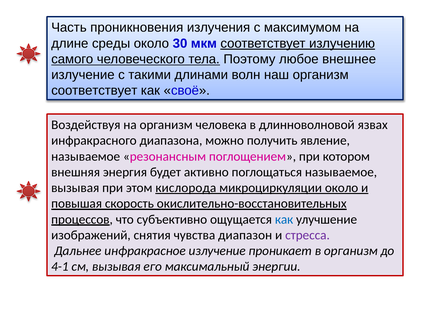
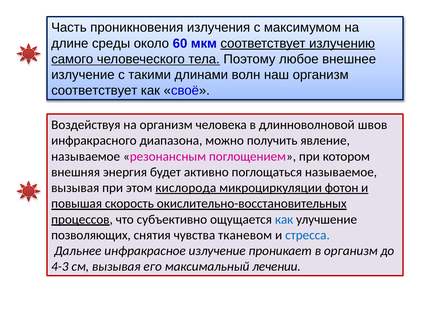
30: 30 -> 60 (180, 43)
язвах: язвах -> швов (373, 125)
микроциркуляции около: около -> фотон (342, 188)
изображений: изображений -> позволяющих (91, 235)
диапазон: диапазон -> тканевом (245, 235)
стресса colour: purple -> blue (307, 235)
4-1: 4-1 -> 4-3 (60, 267)
энергии: энергии -> лечении (276, 267)
